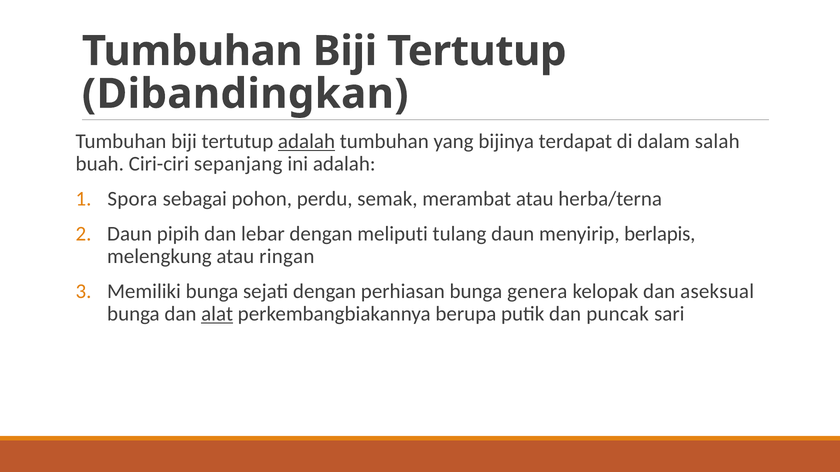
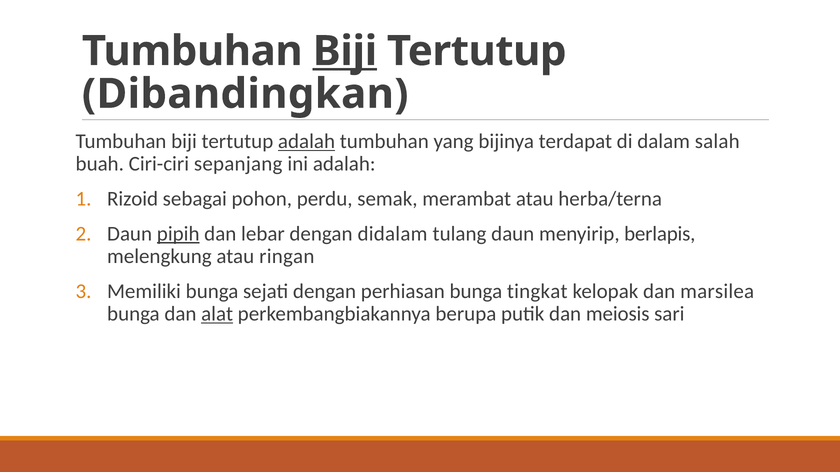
Biji underline: none -> present (345, 51)
Spora: Spora -> Rizoid (133, 199)
pipih underline: none -> present (178, 234)
meliputi: meliputi -> didalam (393, 234)
genera: genera -> tingkat (537, 292)
aseksual: aseksual -> marsilea (717, 292)
puncak: puncak -> meiosis (618, 314)
